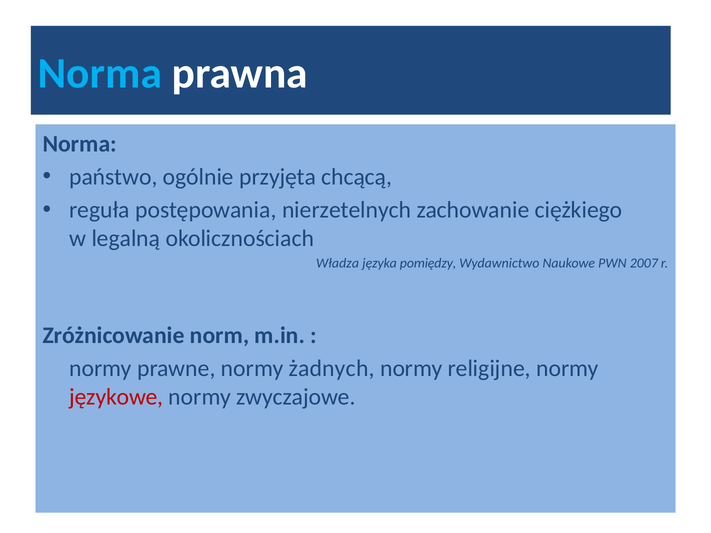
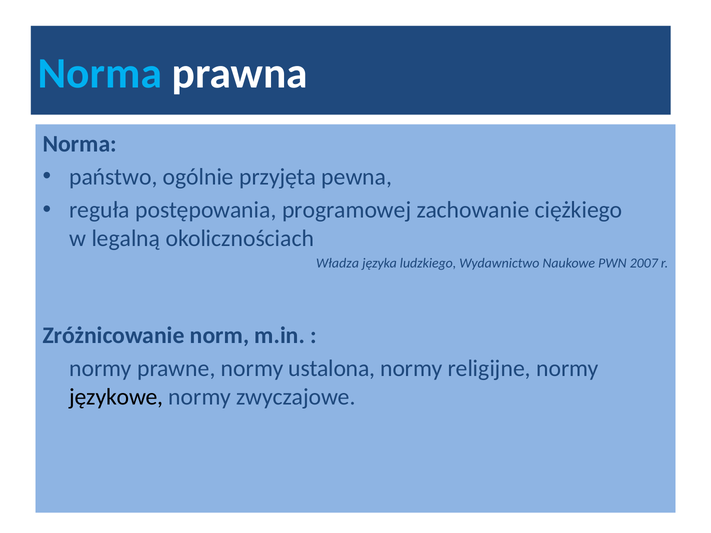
chcącą: chcącą -> pewna (357, 177)
nierzetelnych: nierzetelnych -> programowej (347, 210)
pomiędzy: pomiędzy -> ludzkiego (428, 263)
żadnych: żadnych -> ustalona (332, 369)
językowe colour: red -> black (116, 397)
